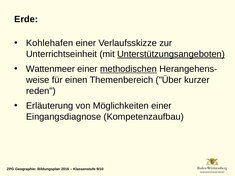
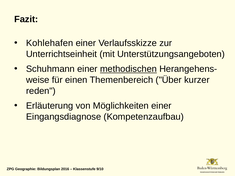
Erde: Erde -> Fazit (26, 19)
Unterstützungsangeboten underline: present -> none (171, 54)
Wattenmeer: Wattenmeer -> Schuhmann (50, 69)
